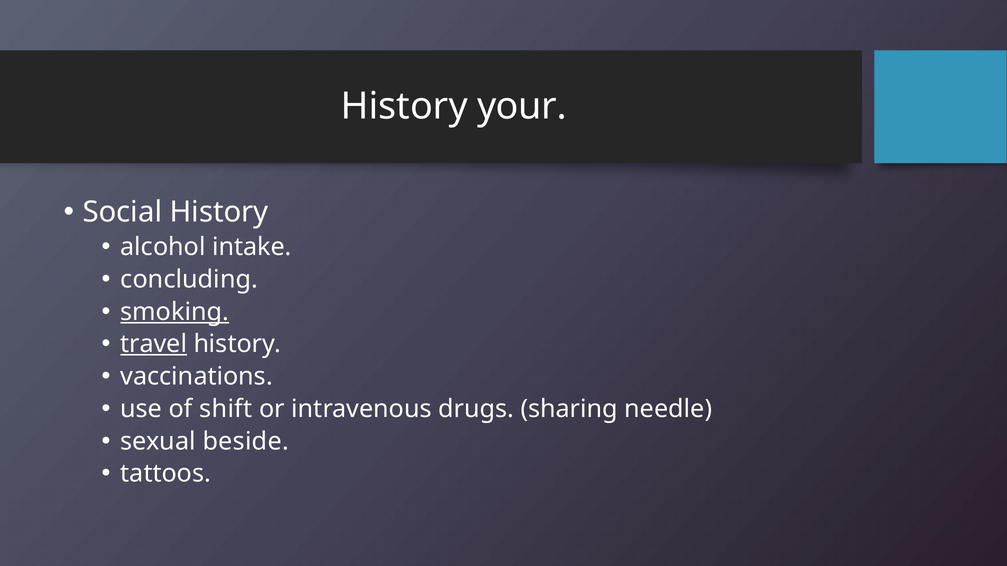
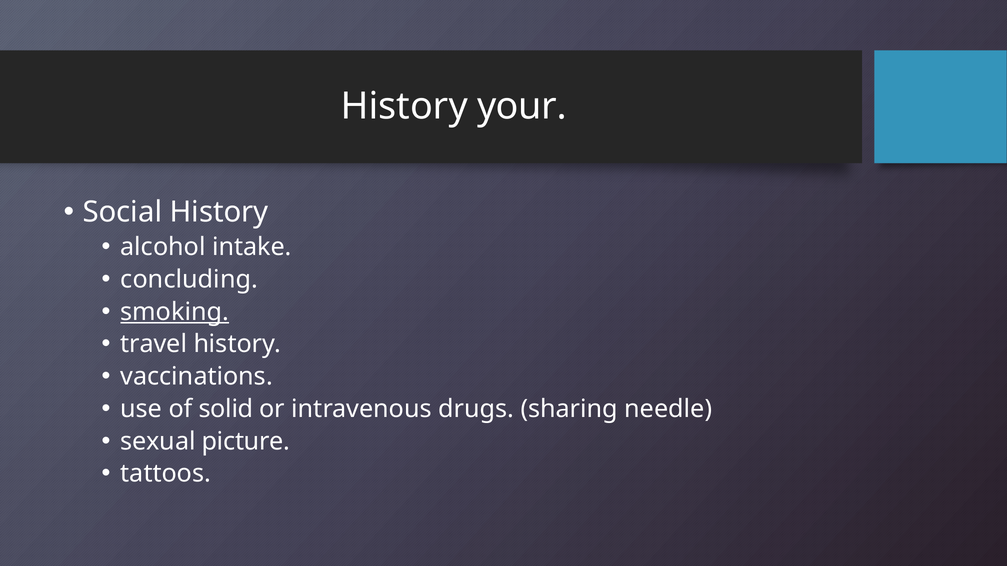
travel underline: present -> none (154, 344)
shift: shift -> solid (226, 409)
beside: beside -> picture (246, 442)
